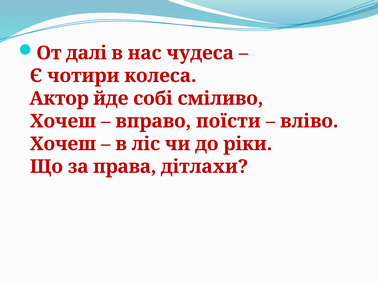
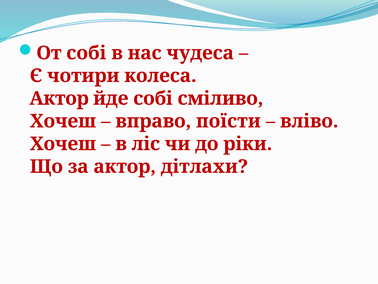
От далі: далі -> собі (86, 53)
за права: права -> актор (125, 166)
